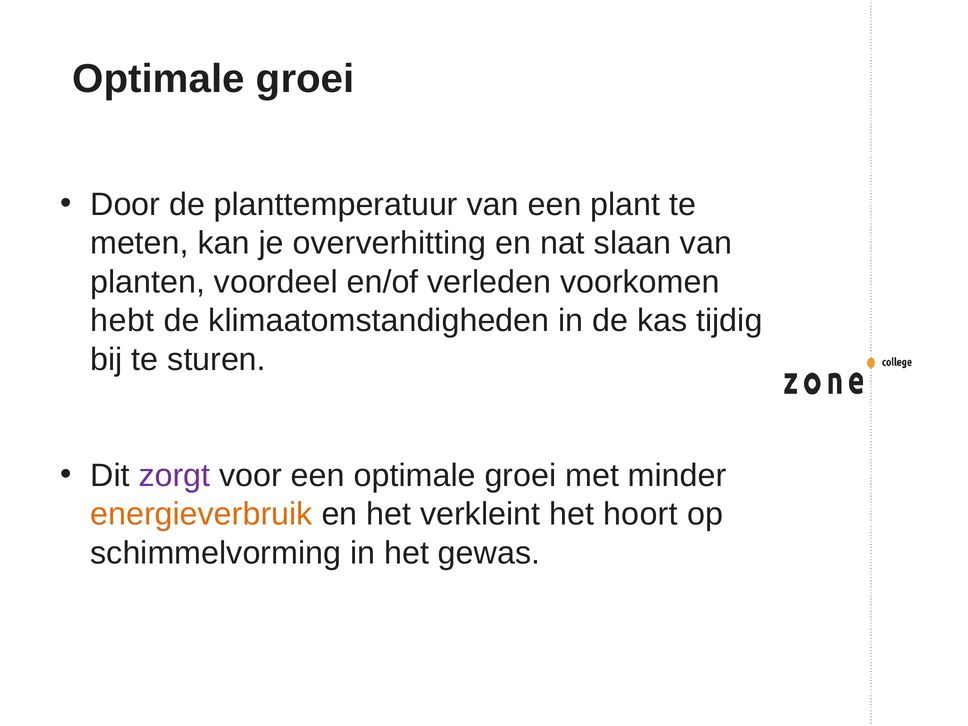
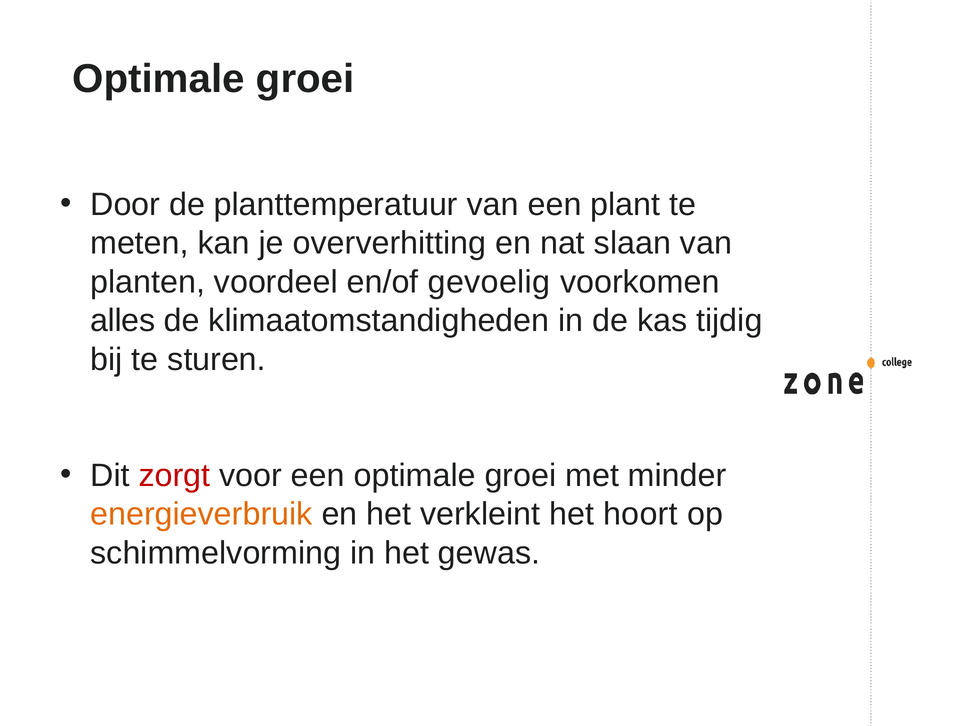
verleden: verleden -> gevoelig (489, 282)
hebt: hebt -> alles (123, 321)
zorgt colour: purple -> red (174, 476)
